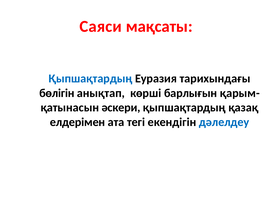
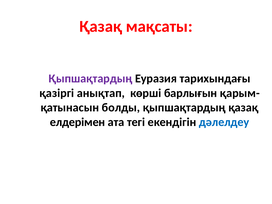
Саяси: Саяси -> Қазақ (101, 26)
Қыпшақтардың colour: blue -> purple (90, 79)
бөлігін: бөлігін -> қазіргі (57, 93)
әскери: әскери -> болды (121, 108)
